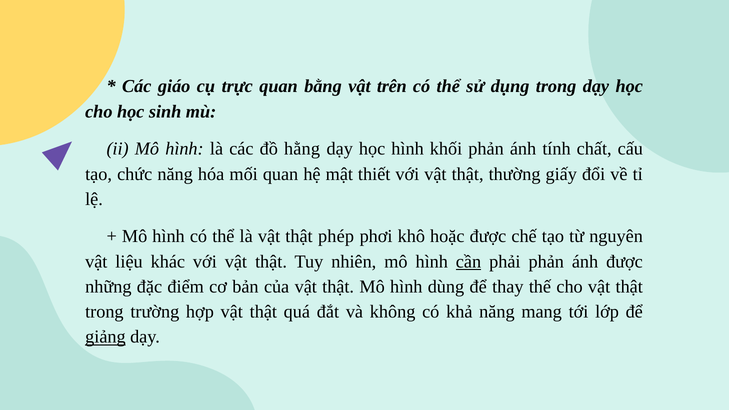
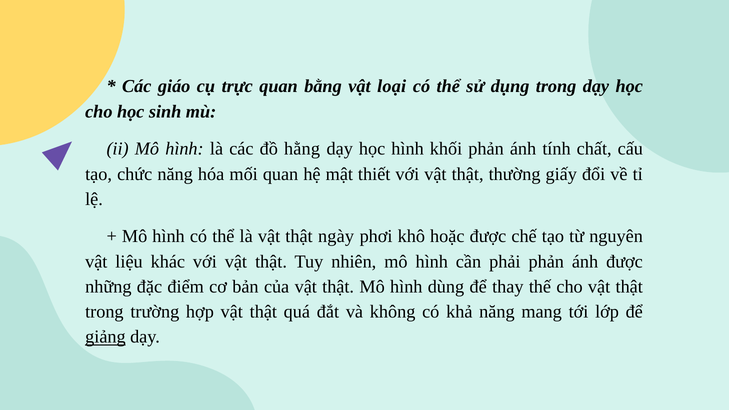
trên: trên -> loại (392, 86)
phép: phép -> ngày (336, 236)
cần underline: present -> none (468, 262)
